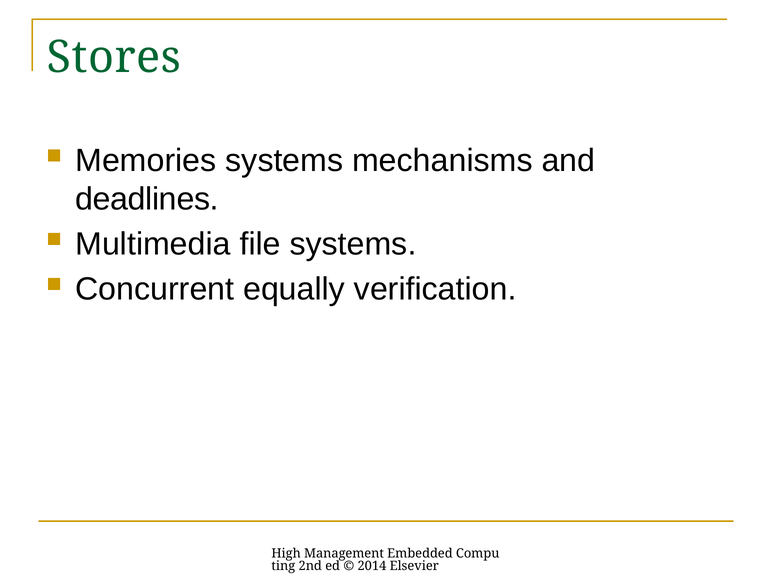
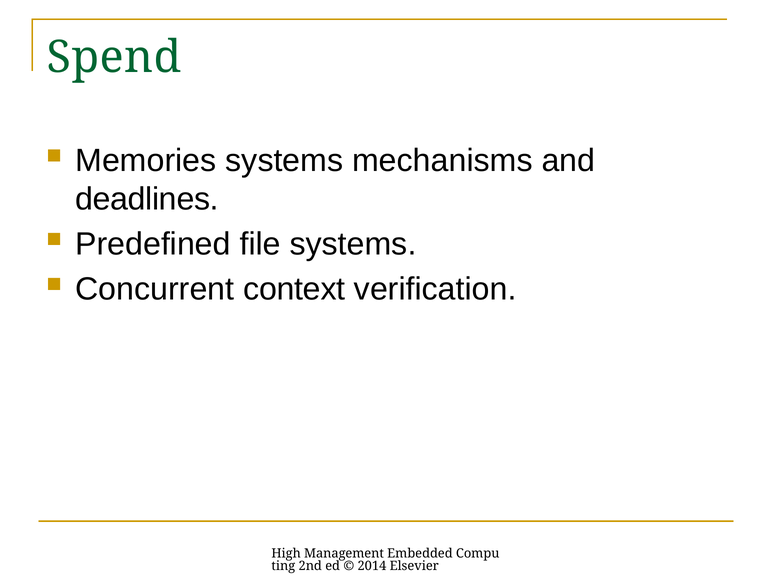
Stores: Stores -> Spend (114, 58)
Multimedia: Multimedia -> Predefined (153, 244)
equally: equally -> context (294, 289)
